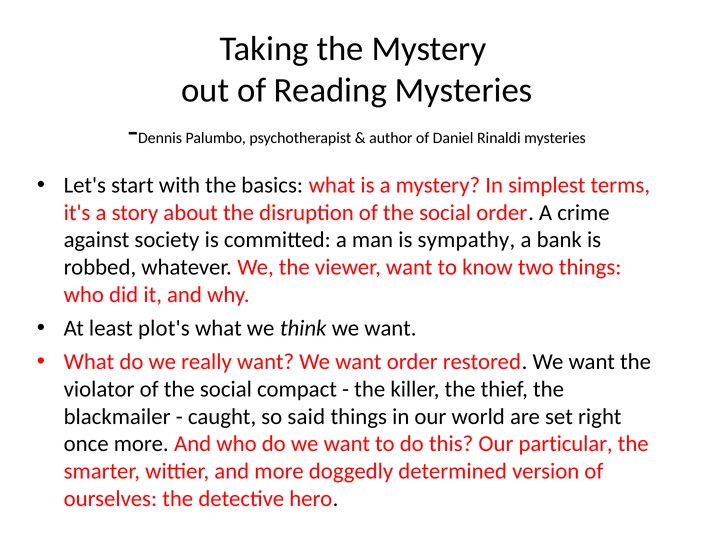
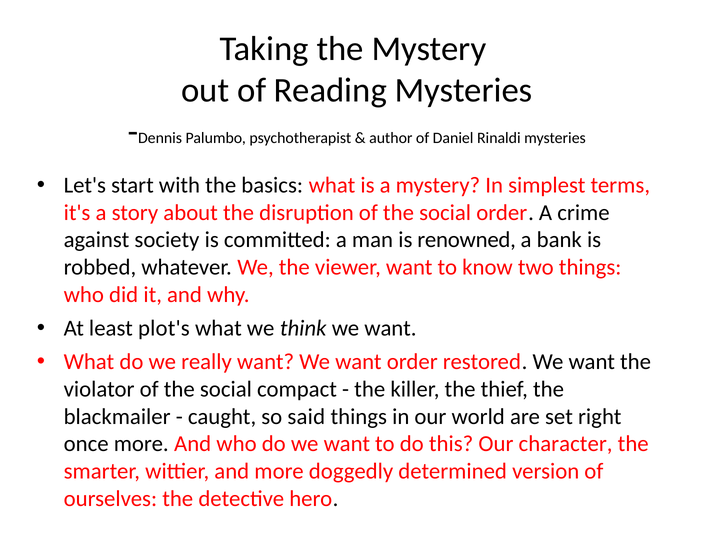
sympathy: sympathy -> renowned (467, 240)
particular: particular -> character (566, 444)
